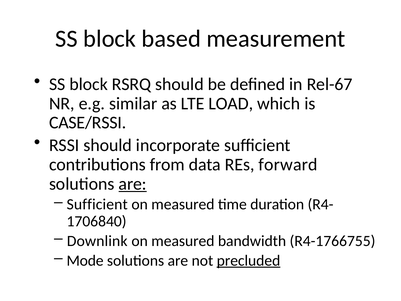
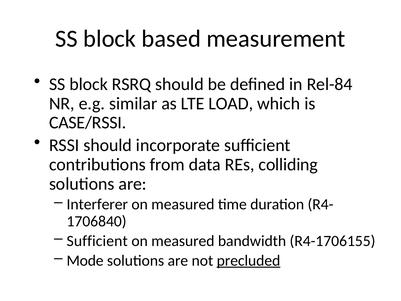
Rel-67: Rel-67 -> Rel-84 (330, 84)
forward: forward -> colliding (288, 164)
are underline: present -> none (133, 184)
Sufficient: Sufficient -> Interferer (97, 204)
Downlink: Downlink -> Sufficient (97, 241)
R4-1766755: R4-1766755 -> R4-1706155 (333, 241)
